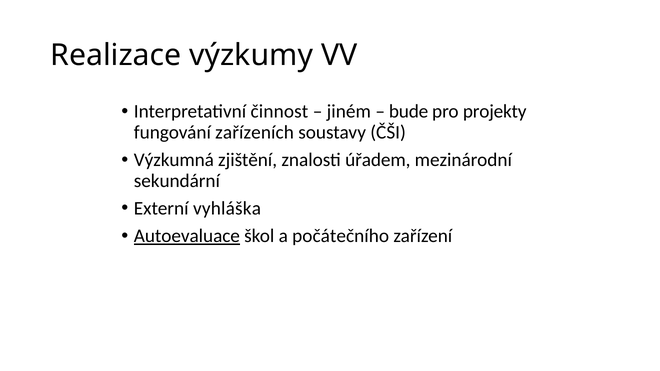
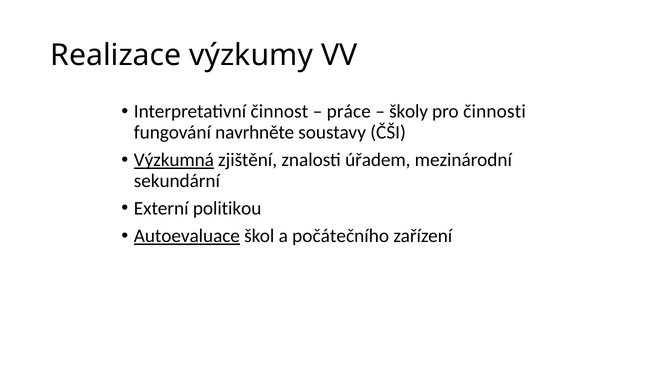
jiném: jiném -> práce (349, 112)
bude: bude -> školy (409, 112)
projekty: projekty -> činnosti (495, 112)
zařízeních: zařízeních -> navrhněte (255, 132)
Výzkumná underline: none -> present (174, 160)
vyhláška: vyhláška -> politikou (227, 209)
